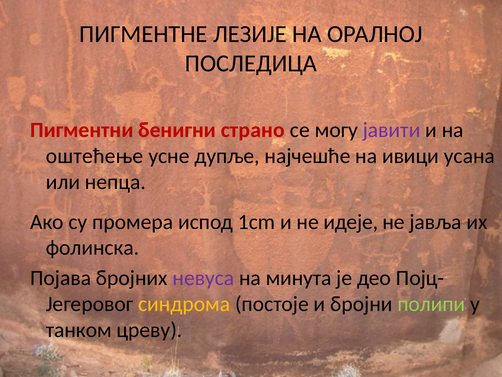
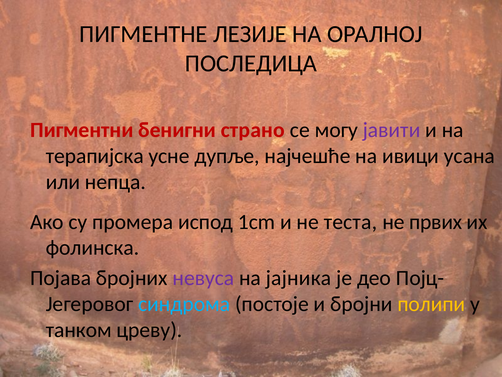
оштећење: оштећење -> терапијска (95, 156)
идеје: идеје -> теста (350, 222)
јавља: јавља -> првих (436, 222)
минута: минута -> јајника (299, 278)
синдрома colour: yellow -> light blue (184, 304)
полипи colour: light green -> yellow (431, 304)
